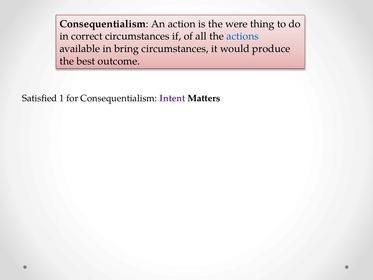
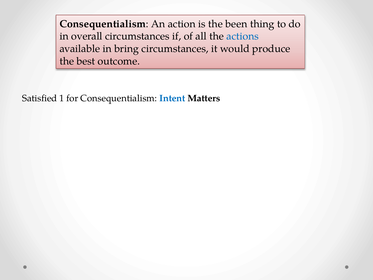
were: were -> been (236, 24)
correct: correct -> overall (87, 36)
Intent colour: purple -> blue (172, 98)
